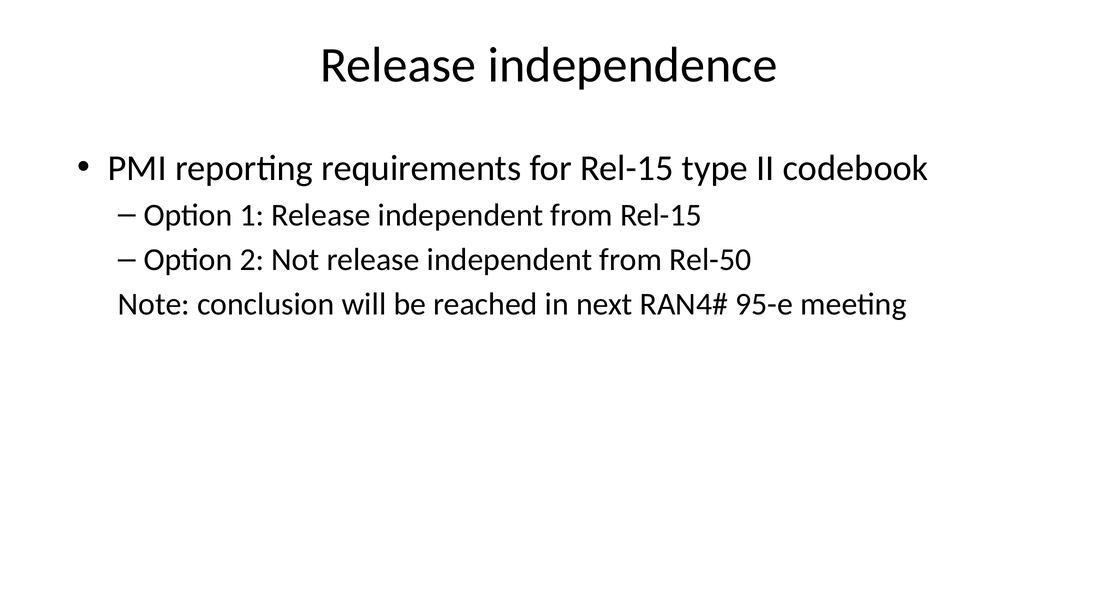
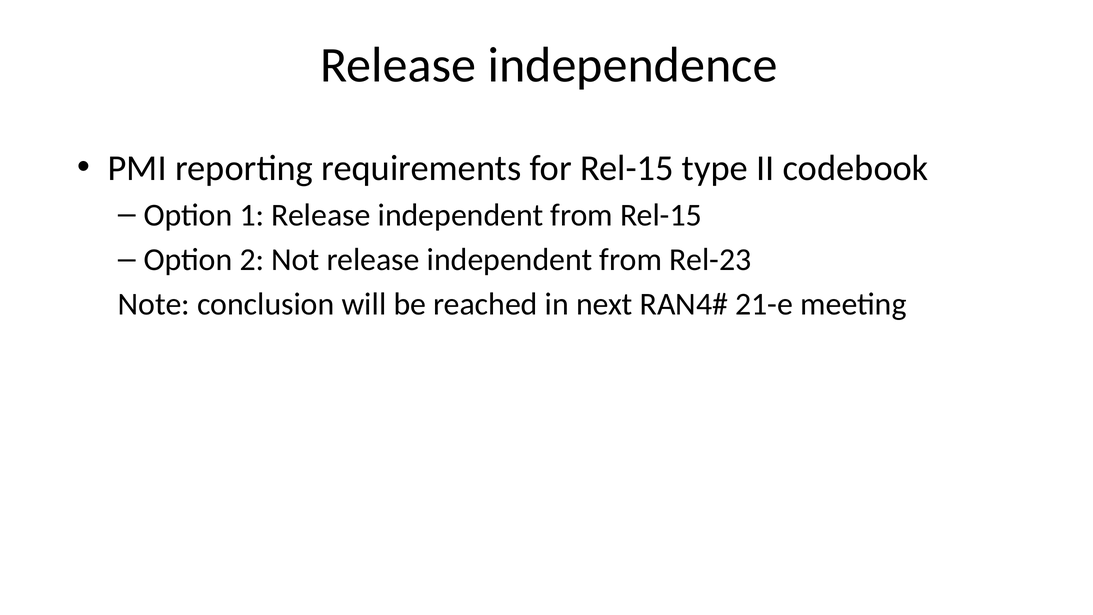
Rel-50: Rel-50 -> Rel-23 (710, 260)
95-e: 95-e -> 21-e (764, 304)
